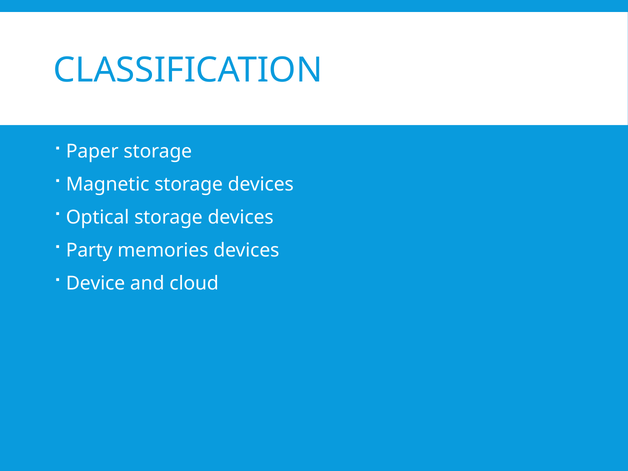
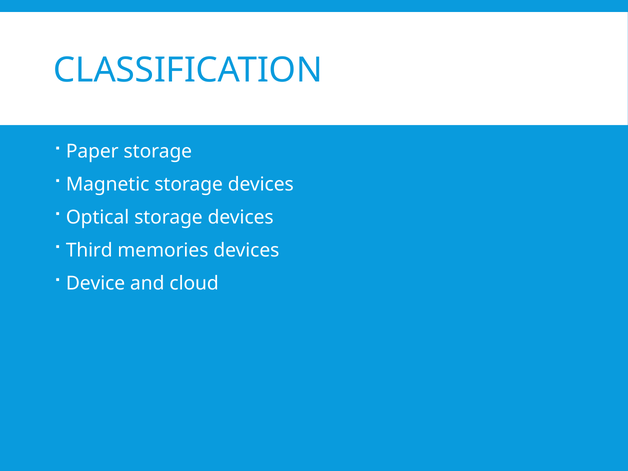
Party: Party -> Third (89, 250)
